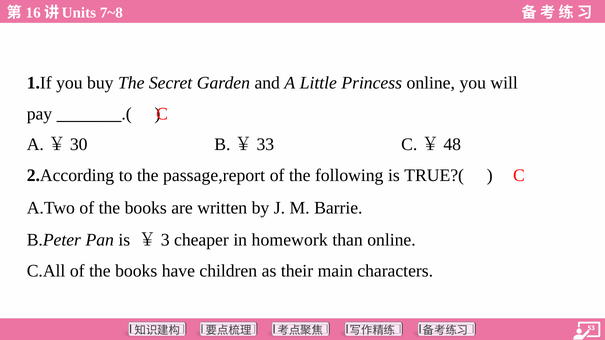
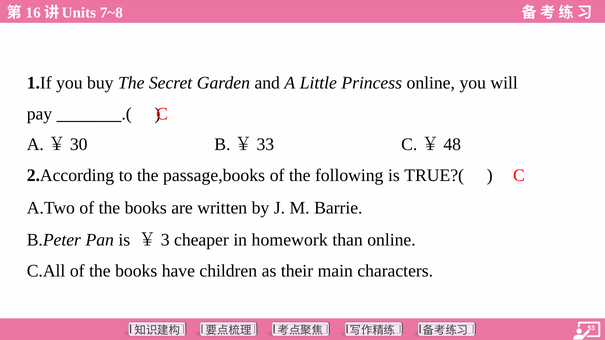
passage,report: passage,report -> passage,books (214, 176)
